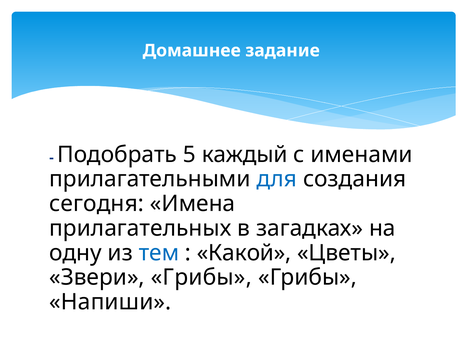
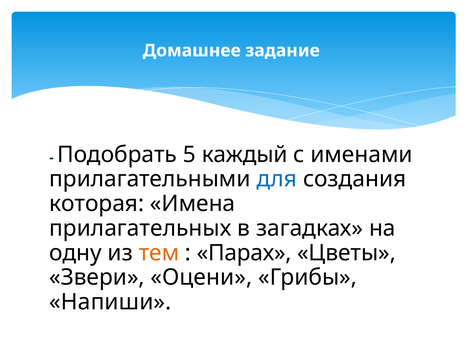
сегодня: сегодня -> которая (97, 203)
тем colour: blue -> orange (159, 252)
Какой: Какой -> Парах (244, 252)
Звери Грибы: Грибы -> Оцени (201, 277)
